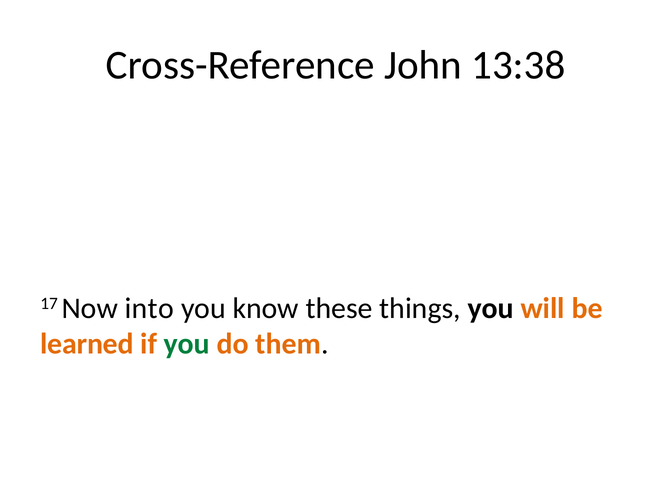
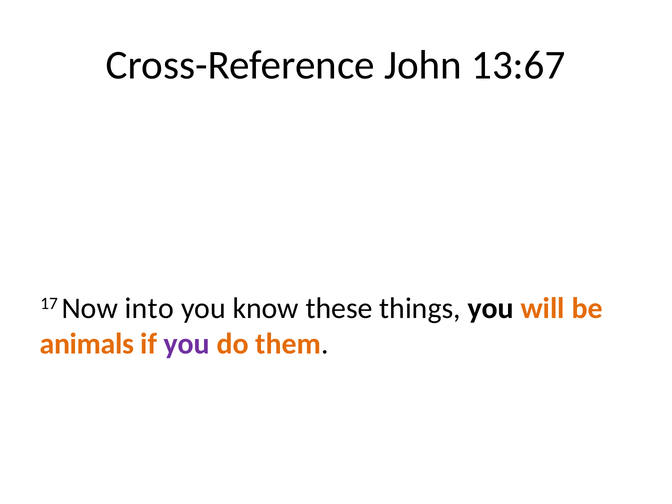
13:38: 13:38 -> 13:67 (518, 65)
learned: learned -> animals (87, 344)
you colour: green -> purple (187, 344)
